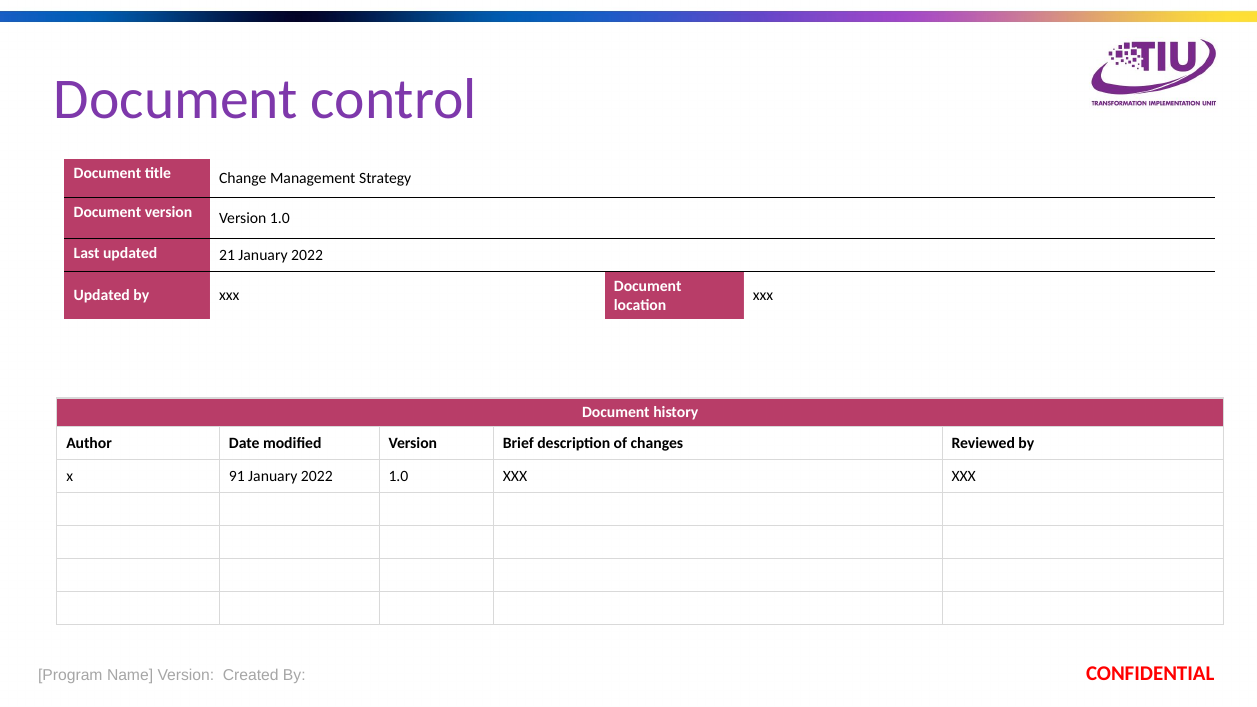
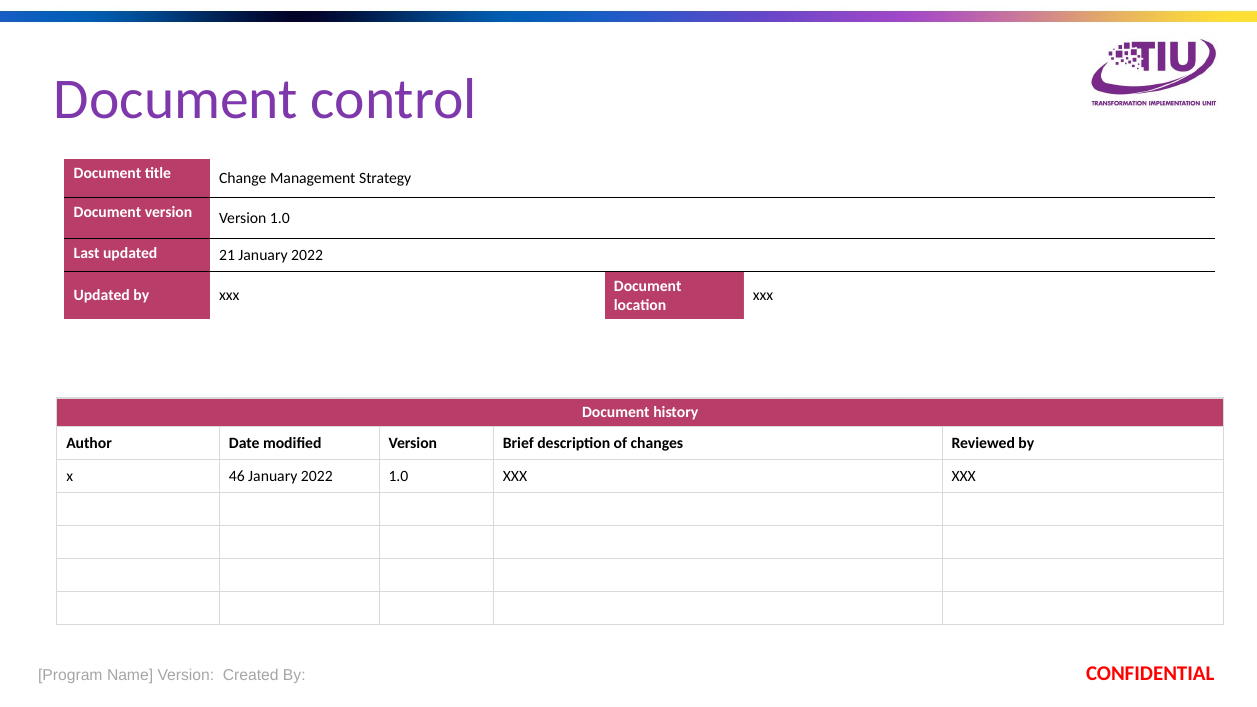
91: 91 -> 46 (237, 476)
